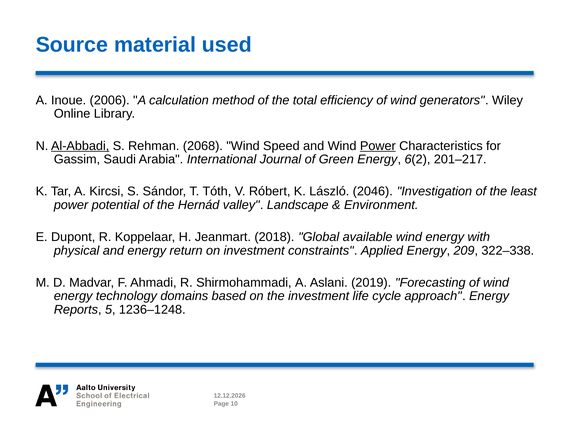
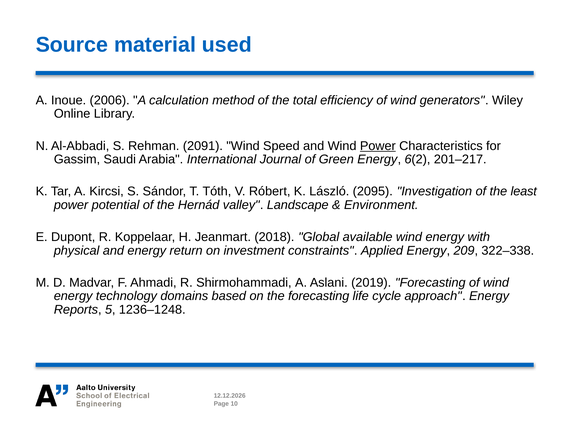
Al-Abbadi underline: present -> none (80, 146)
2068: 2068 -> 2091 (203, 146)
2046: 2046 -> 2095 (373, 191)
the investment: investment -> forecasting (319, 296)
